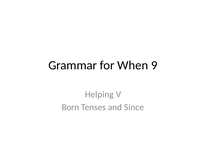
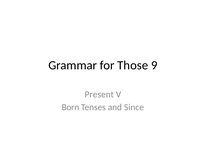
When: When -> Those (133, 65)
Helping: Helping -> Present (99, 95)
